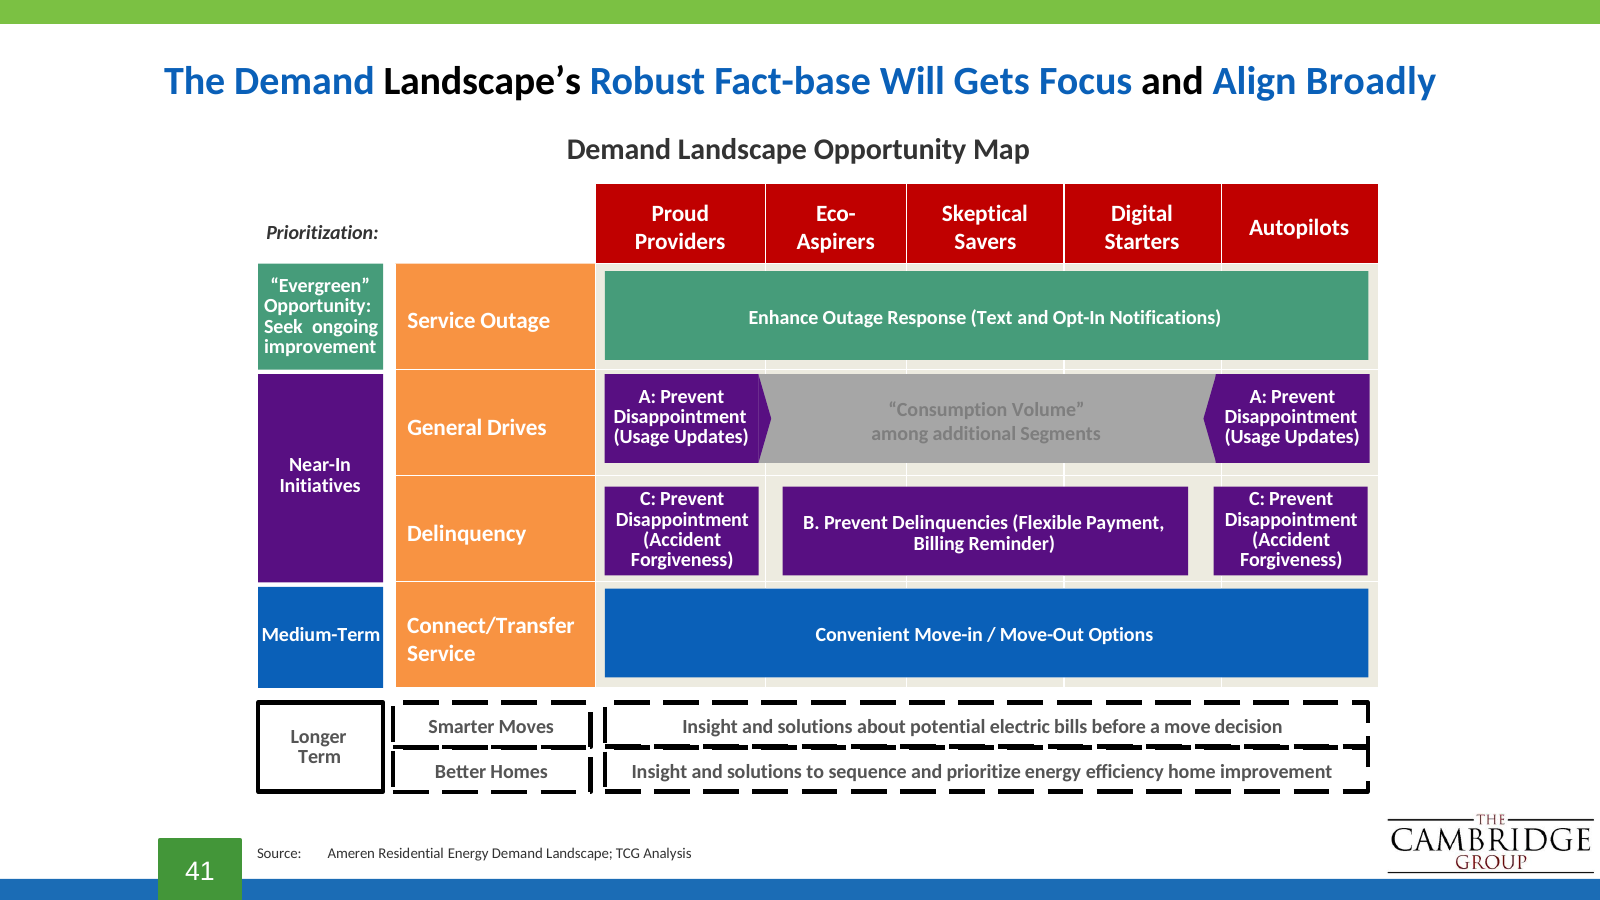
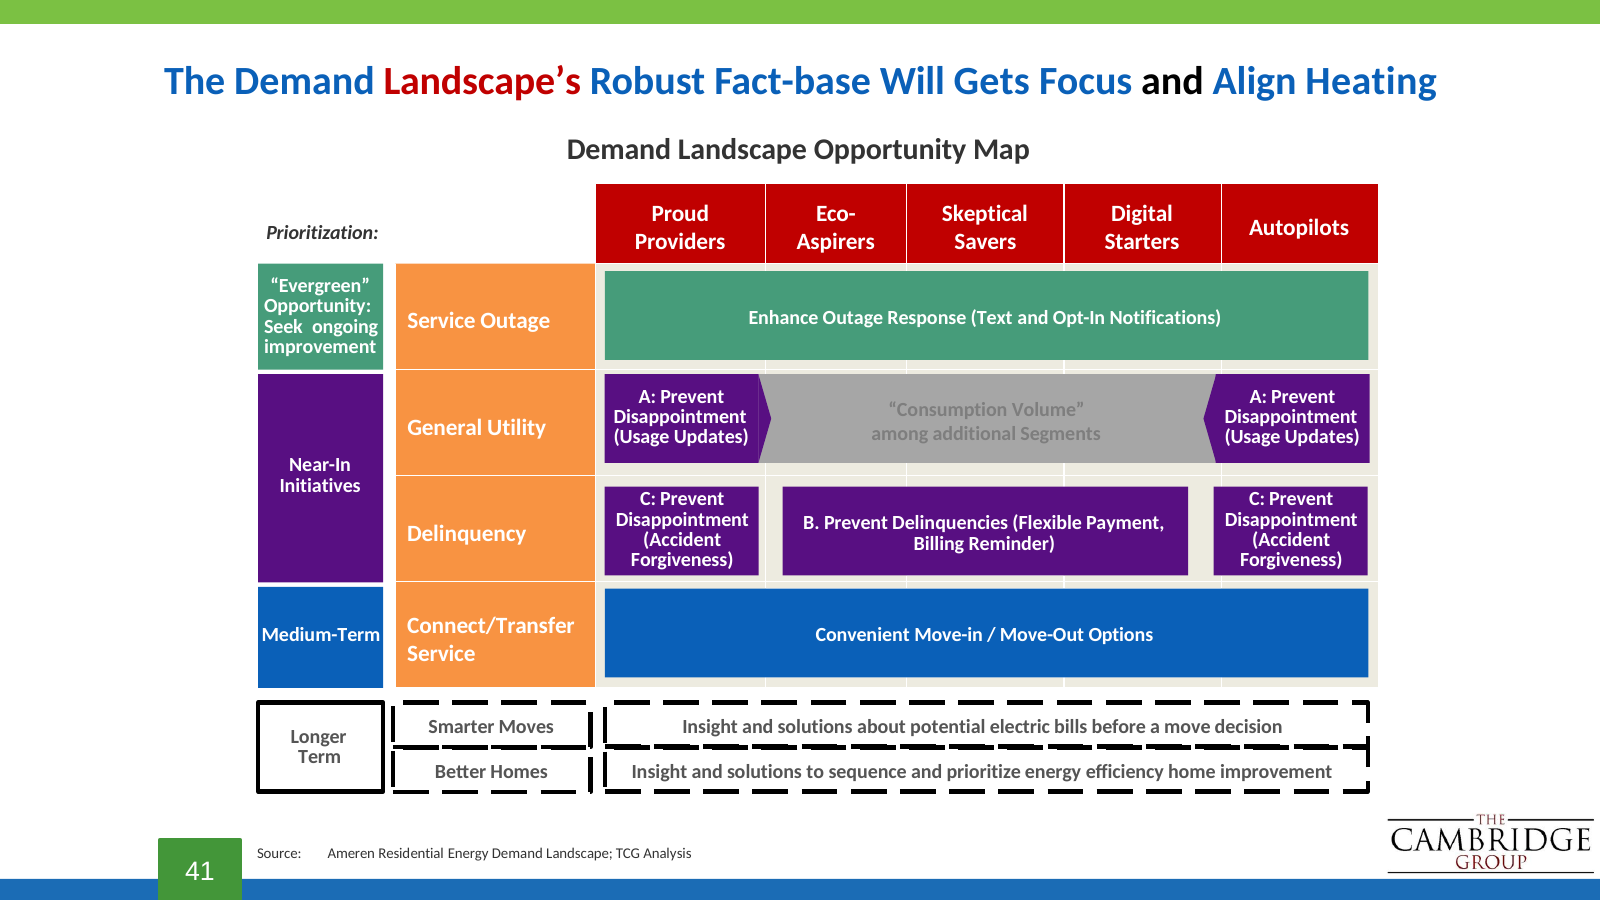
Landscape’s colour: black -> red (482, 82)
Broadly: Broadly -> Heating (1371, 82)
Drives: Drives -> Utility (517, 427)
